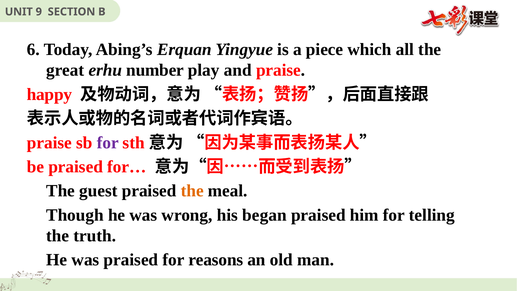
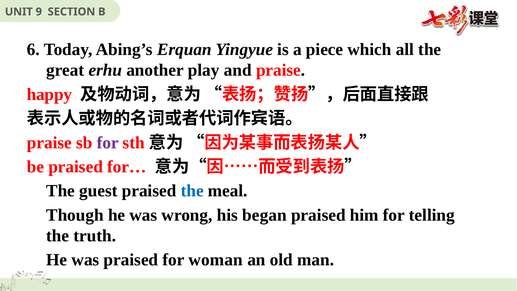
number: number -> another (155, 70)
the colour: orange -> blue (192, 191)
reasons: reasons -> woman (216, 260)
